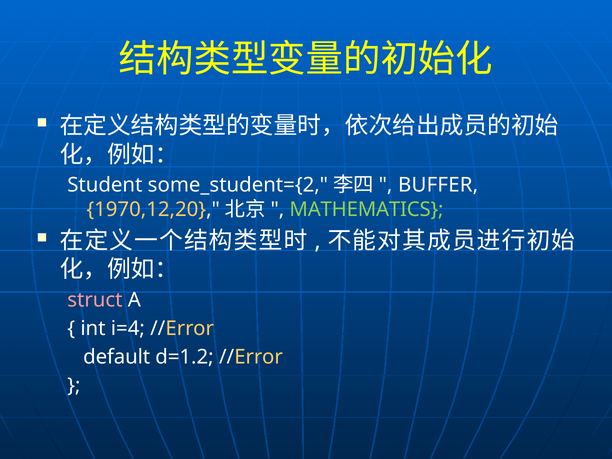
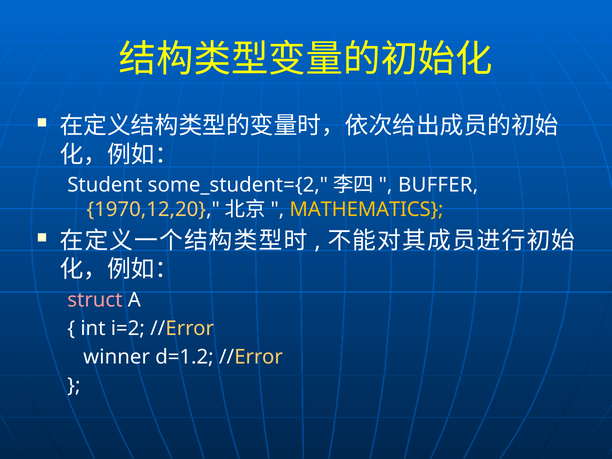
MATHEMATICS colour: light green -> yellow (366, 210)
i=4: i=4 -> i=2 (128, 329)
default: default -> winner (117, 357)
